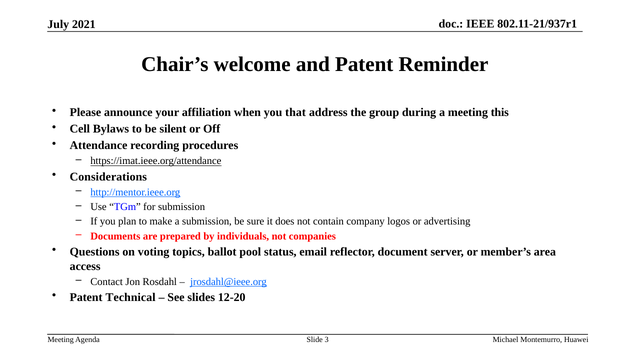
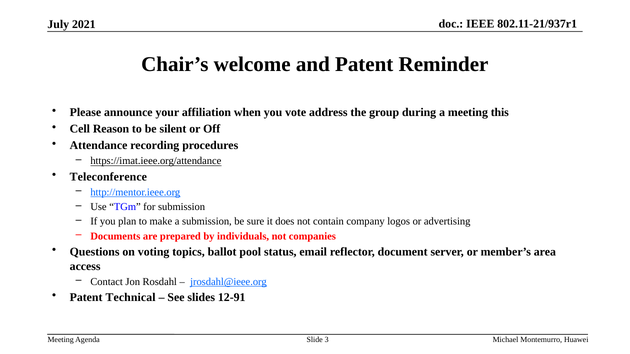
that: that -> vote (296, 113)
Bylaws: Bylaws -> Reason (111, 129)
Considerations: Considerations -> Teleconference (108, 177)
12-20: 12-20 -> 12-91 (232, 298)
